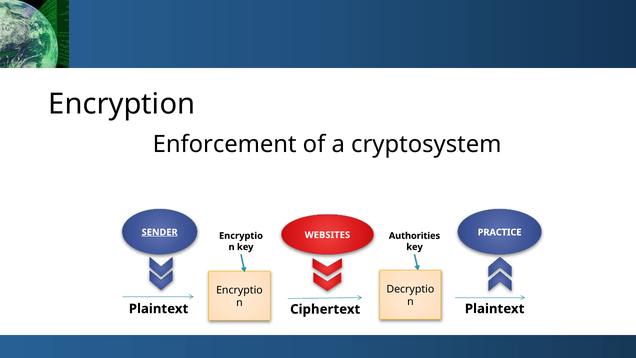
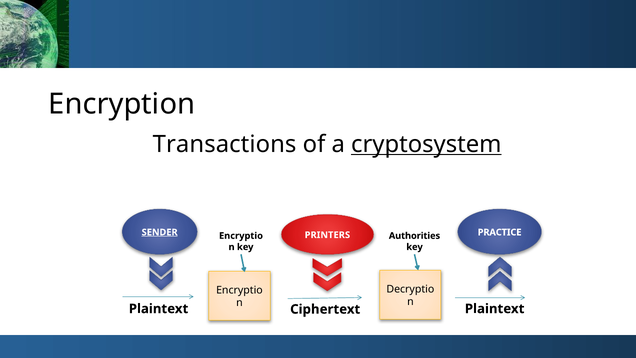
Enforcement: Enforcement -> Transactions (225, 144)
cryptosystem underline: none -> present (426, 144)
WEBSITES: WEBSITES -> PRINTERS (327, 235)
